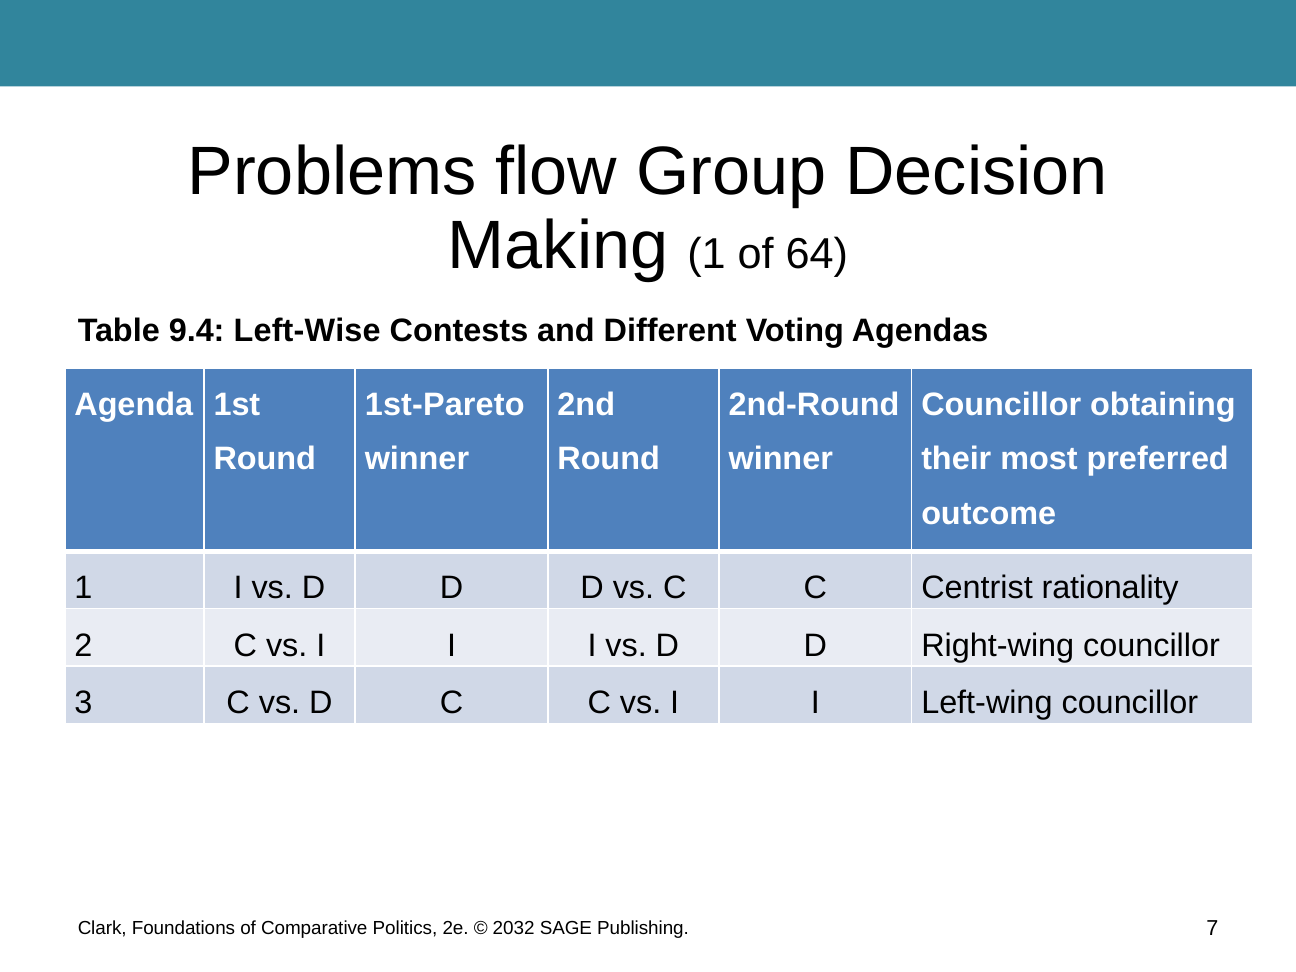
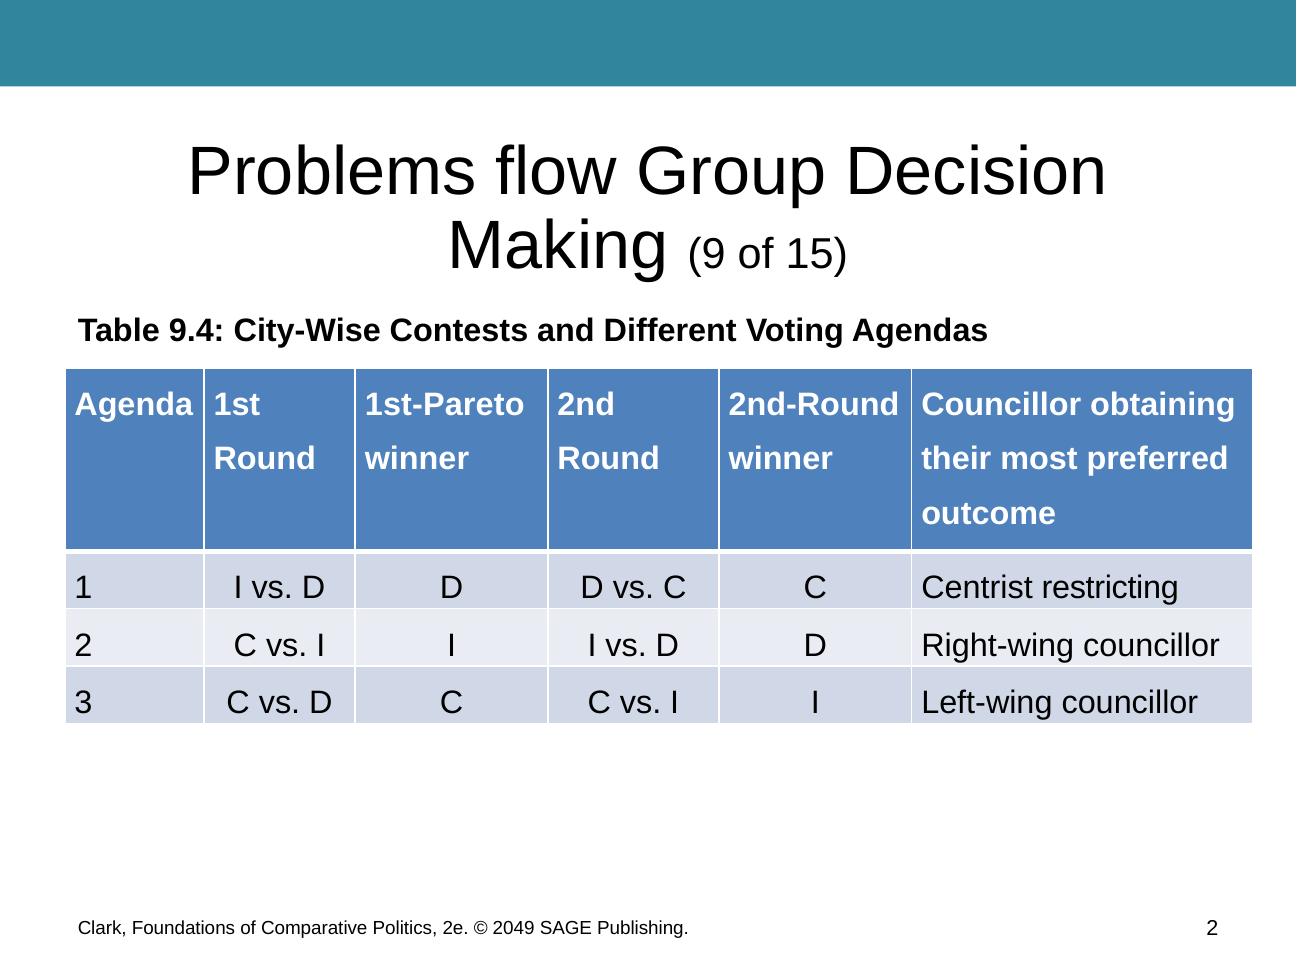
Making 1: 1 -> 9 (707, 254)
64: 64 -> 15 (817, 254)
Left-Wise: Left-Wise -> City-Wise (307, 331)
rationality: rationality -> restricting (1110, 588)
2032: 2032 -> 2049 (514, 928)
Publishing 7: 7 -> 2 (1212, 928)
